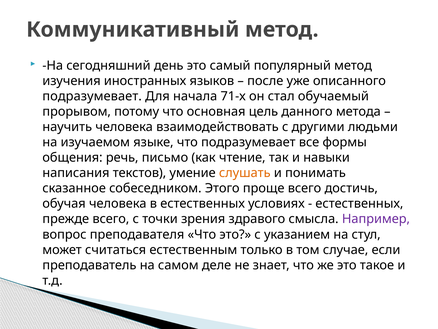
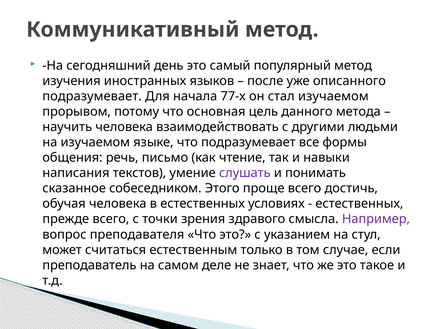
71-х: 71-х -> 77-х (233, 96)
стал обучаемый: обучаемый -> изучаемом (333, 96)
слушать colour: orange -> purple (245, 173)
